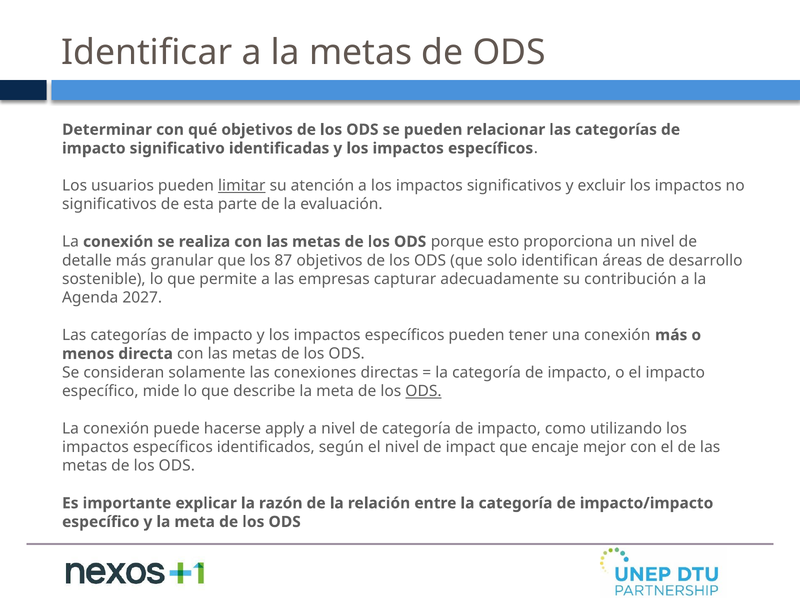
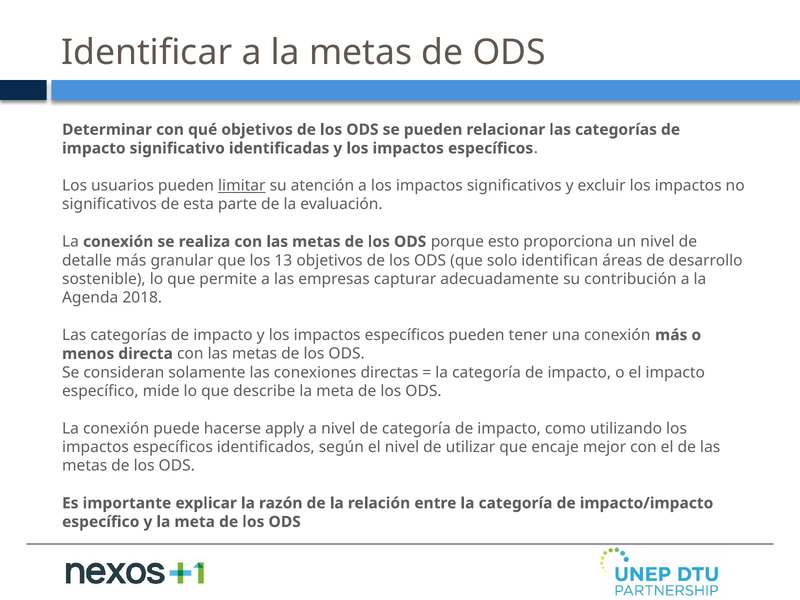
87: 87 -> 13 (283, 260)
2027: 2027 -> 2018 (142, 298)
ODS underline: present -> none (423, 391)
impact: impact -> utilizar (470, 447)
